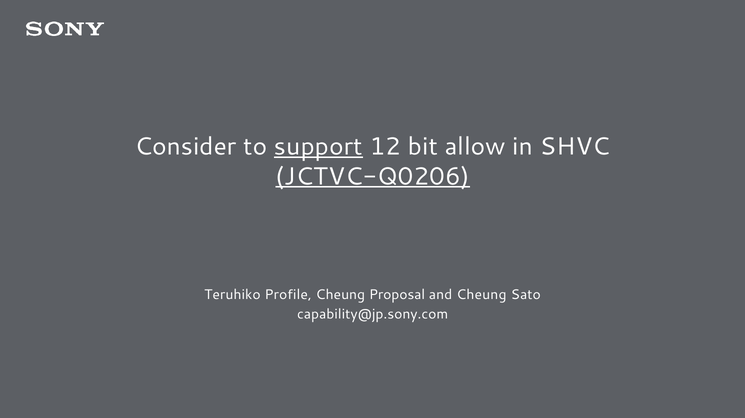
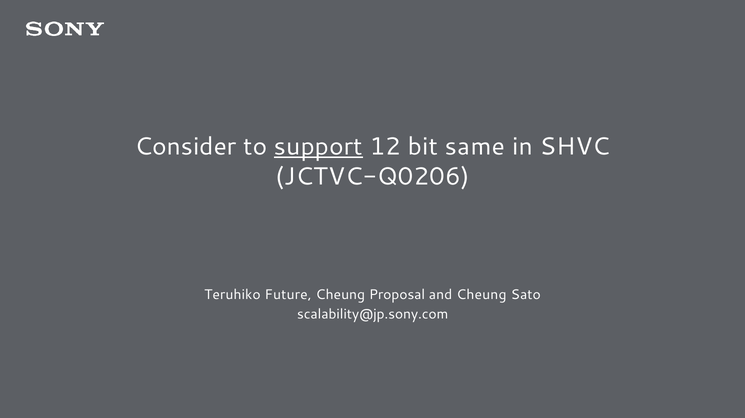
allow: allow -> same (475, 147)
JCTVC-Q0206 underline: present -> none (373, 177)
Profile: Profile -> Future (288, 295)
capability@jp.sony.com: capability@jp.sony.com -> scalability@jp.sony.com (373, 314)
